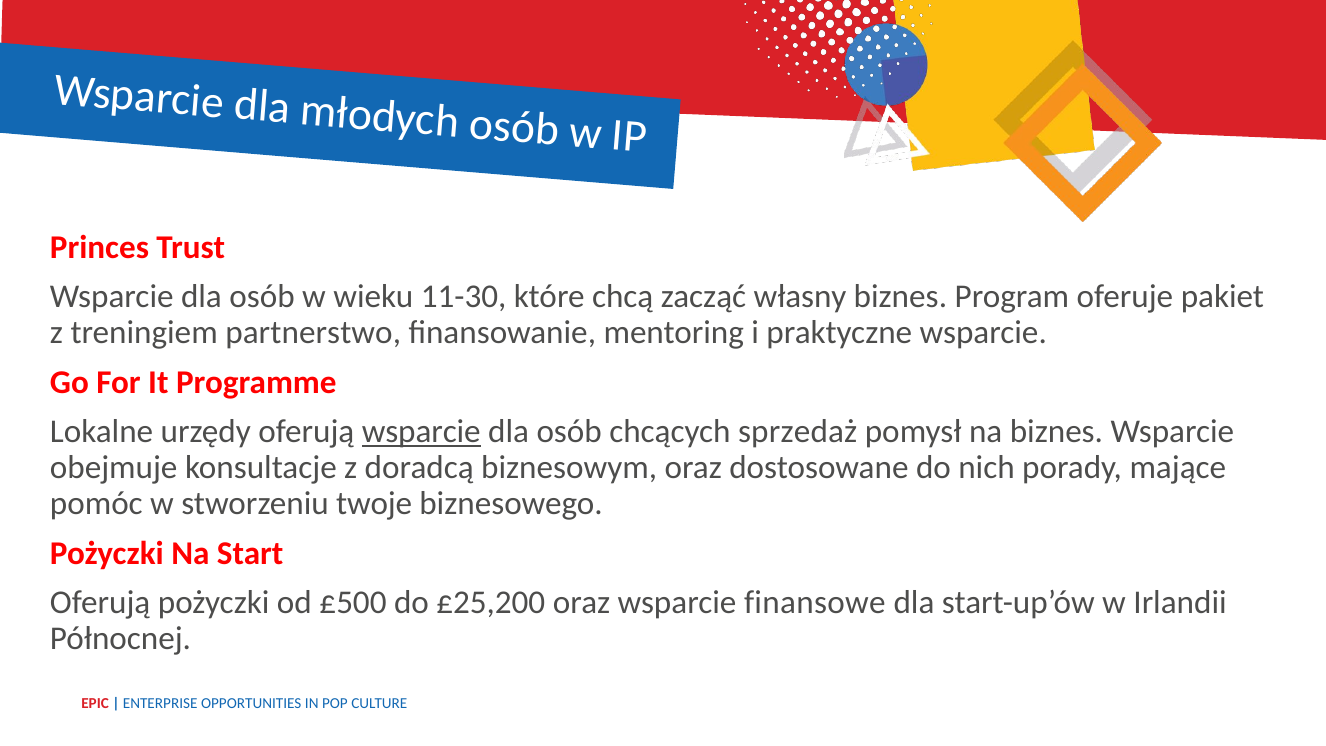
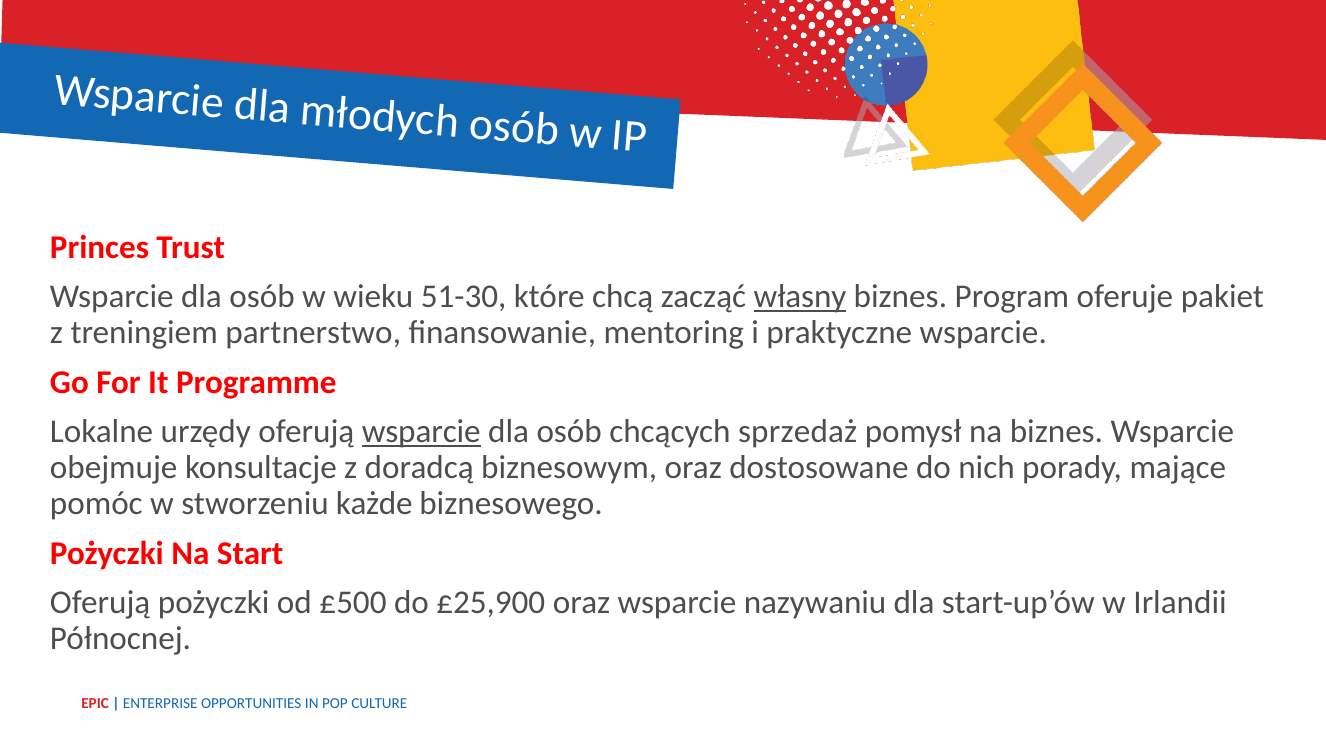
11-30: 11-30 -> 51-30 (464, 297)
własny underline: none -> present (800, 297)
twoje: twoje -> każde (374, 503)
£25,200: £25,200 -> £25,900 (491, 603)
finansowe: finansowe -> nazywaniu (815, 603)
